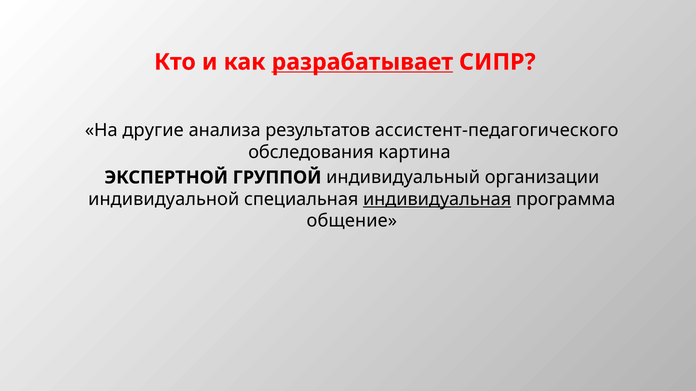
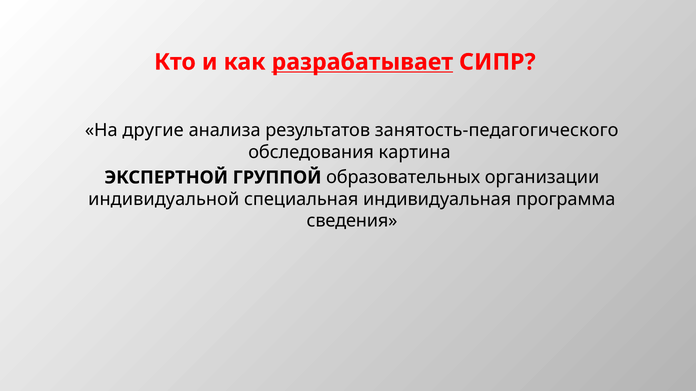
ассистент-педагогического: ассистент-педагогического -> занятость-педагогического (497, 131)
индивидуальный: индивидуальный -> образовательных (403, 178)
индивидуальная underline: present -> none (437, 199)
общение: общение -> сведения (352, 221)
